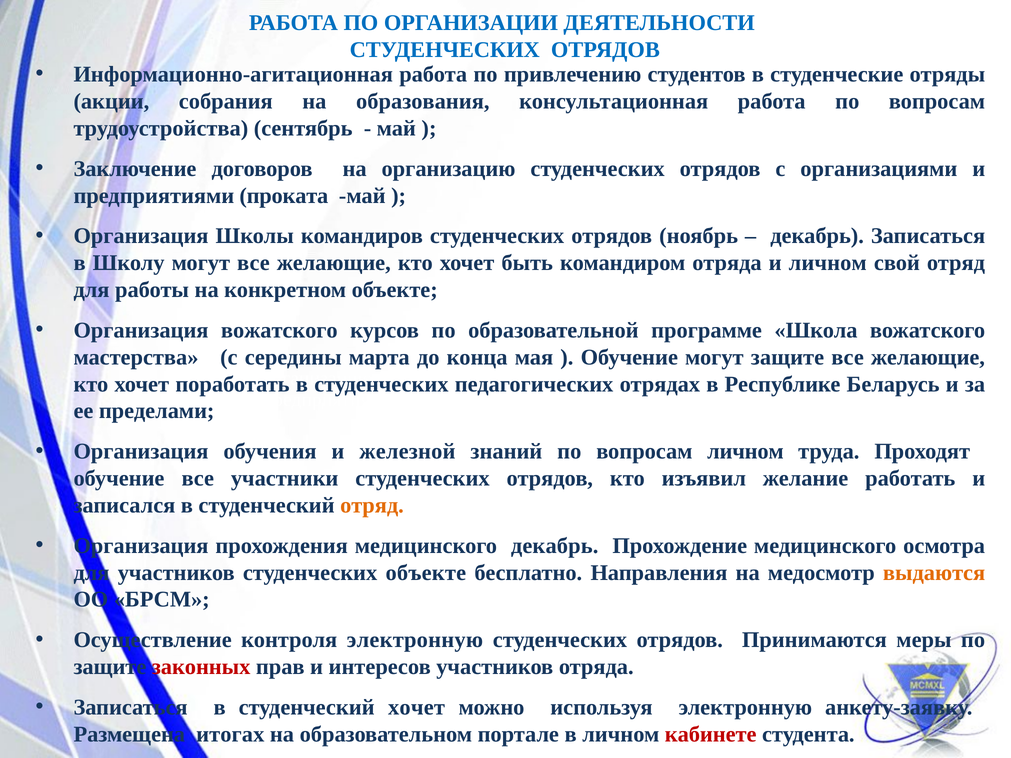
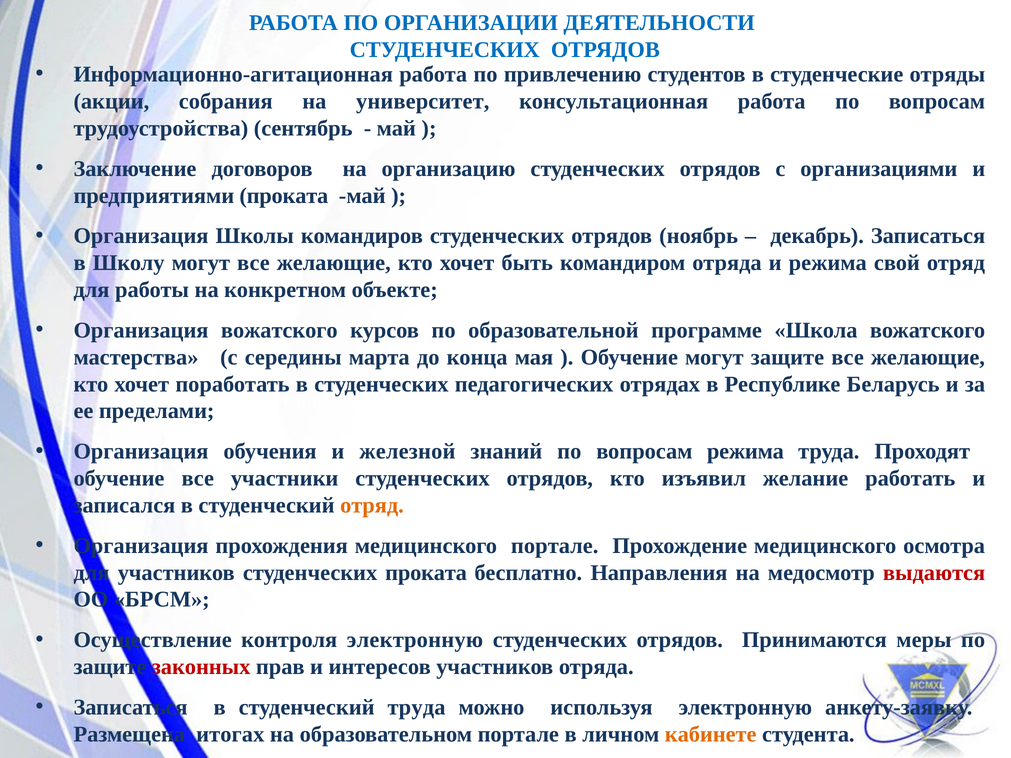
образования: образования -> университет (423, 101)
и личном: личном -> режима (828, 263)
вопросам личном: личном -> режима (745, 452)
медицинского декабрь: декабрь -> портале (555, 546)
студенческих объекте: объекте -> проката (426, 573)
выдаются colour: orange -> red (934, 573)
студенческий хочет: хочет -> труда (417, 708)
кабинете colour: red -> orange (711, 734)
